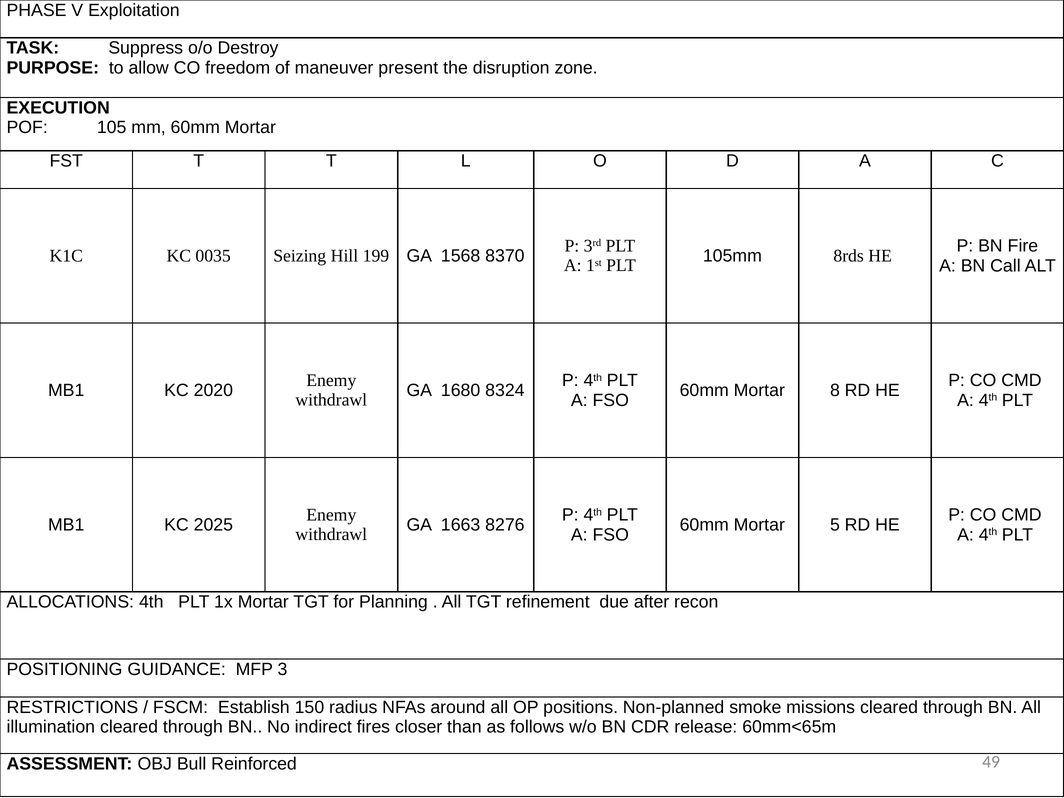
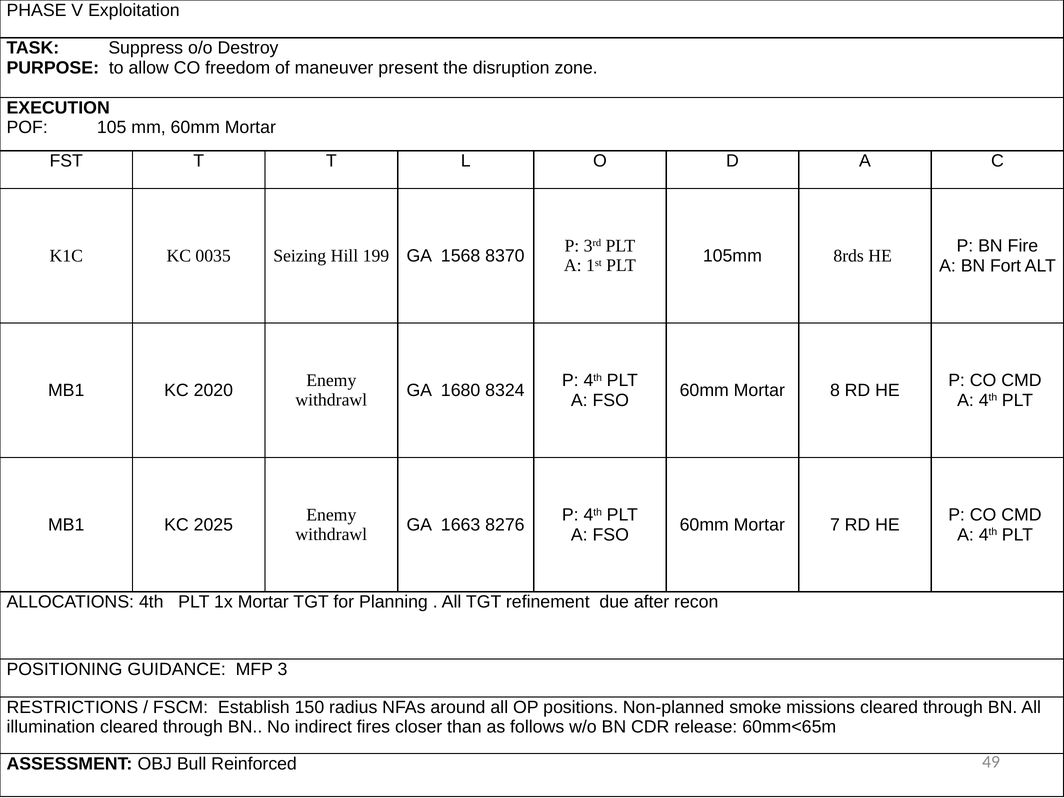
Call: Call -> Fort (1006, 266)
5: 5 -> 7 (835, 525)
